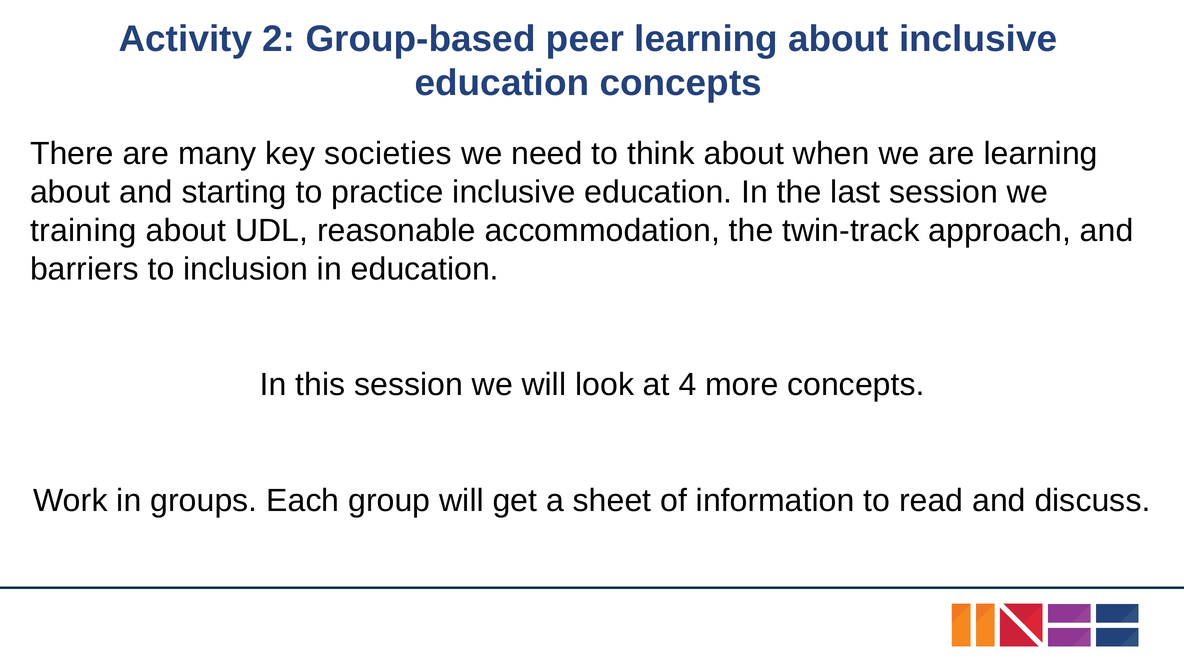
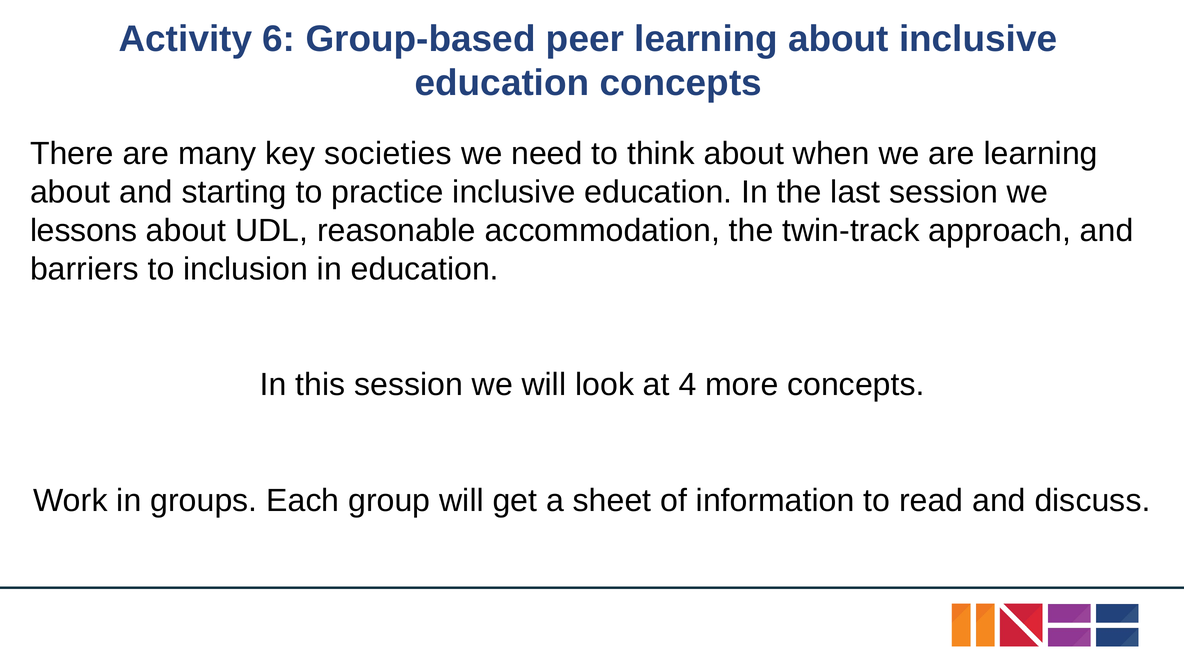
2: 2 -> 6 (279, 39)
training: training -> lessons (84, 231)
